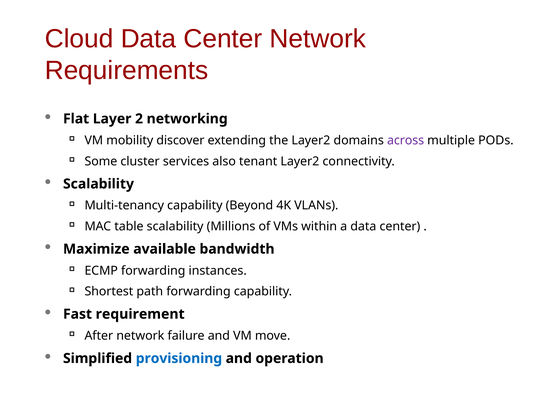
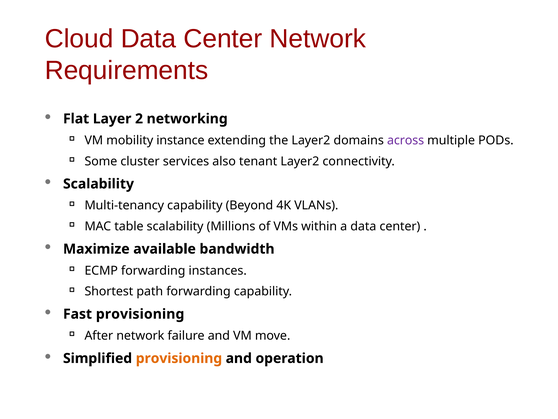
discover: discover -> instance (180, 140)
Fast requirement: requirement -> provisioning (140, 314)
provisioning colour: blue -> orange (179, 358)
